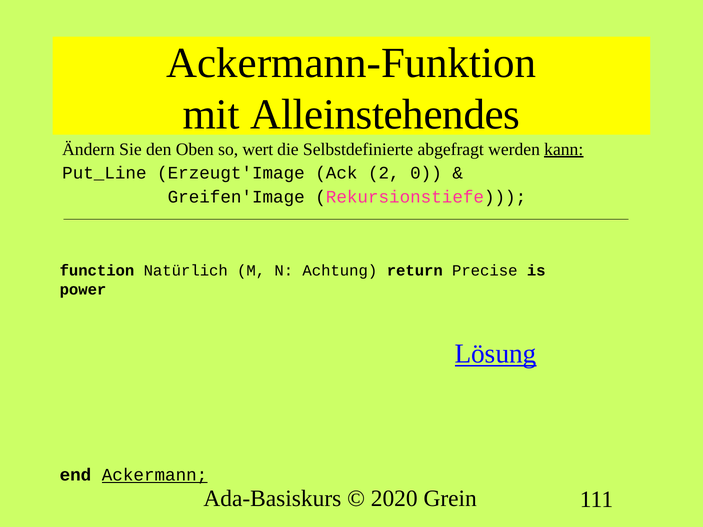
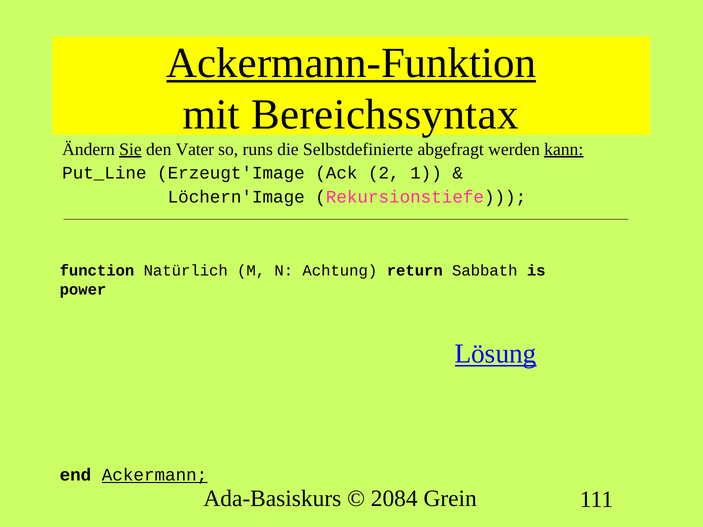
Ackermann-Funktion underline: none -> present (351, 63)
Alleinstehendes: Alleinstehendes -> Bereichssyntax (385, 114)
Sie underline: none -> present (130, 149)
Oben: Oben -> Vater (195, 149)
wert: wert -> runs (258, 149)
0: 0 -> 1 (426, 173)
Greifen'Image: Greifen'Image -> Löchern'Image (236, 197)
Precise: Precise -> Sabbath (485, 271)
2020: 2020 -> 2084 (394, 499)
